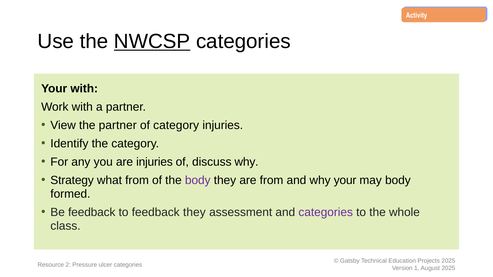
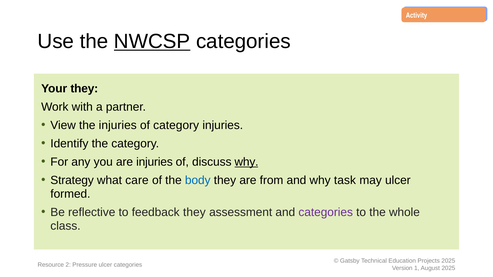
Your with: with -> they (84, 89)
the partner: partner -> injuries (118, 125)
why underline: none -> present (247, 162)
what from: from -> care (137, 180)
body colour: purple -> blue (198, 180)
why your: your -> task (345, 180)
may body: body -> ulcer (398, 180)
Be feedback: feedback -> reflective (92, 213)
